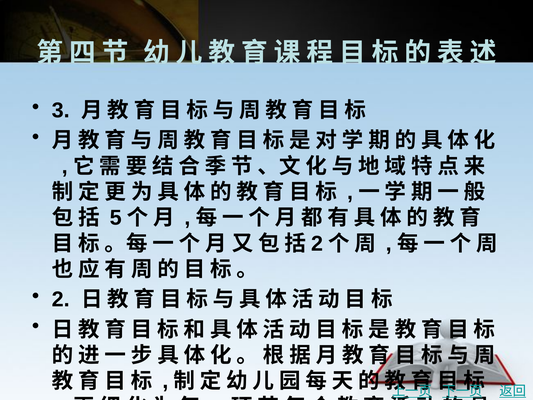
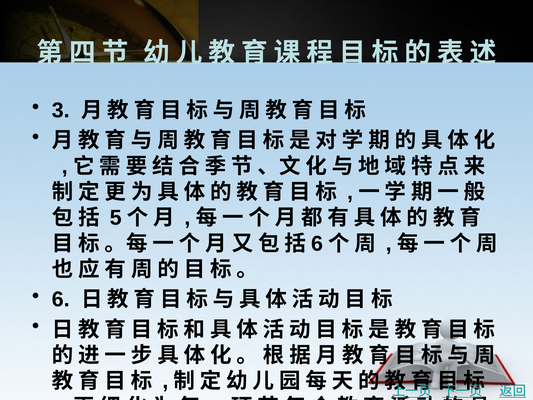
2: 2 -> 6 (317, 243)
2: 2 -> 6 (61, 299)
